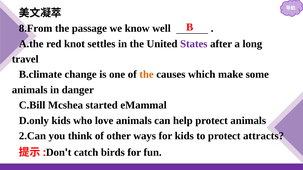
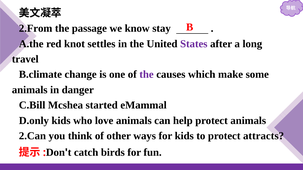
8.From: 8.From -> 2.From (36, 28)
well: well -> stay (162, 28)
the colour: orange -> purple (147, 75)
